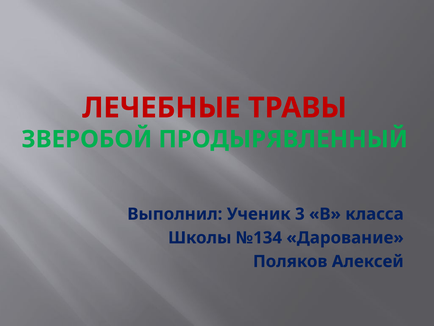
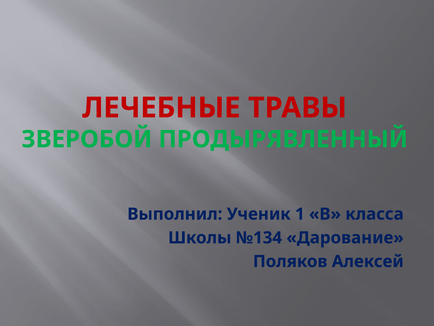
3: 3 -> 1 (300, 214)
